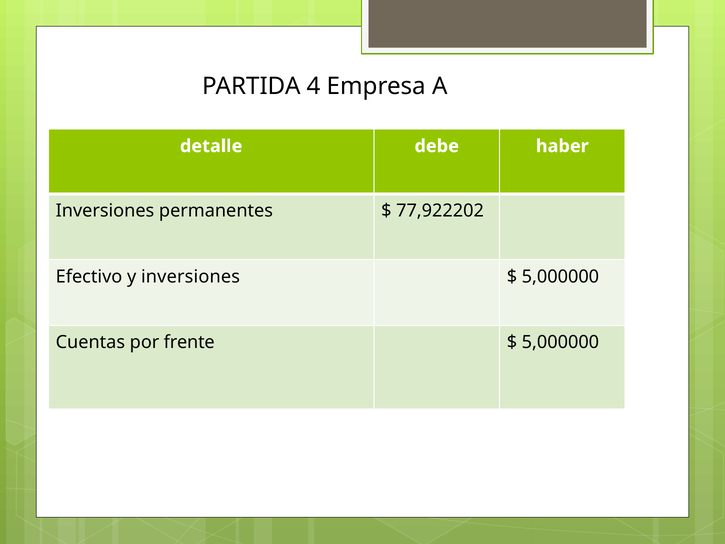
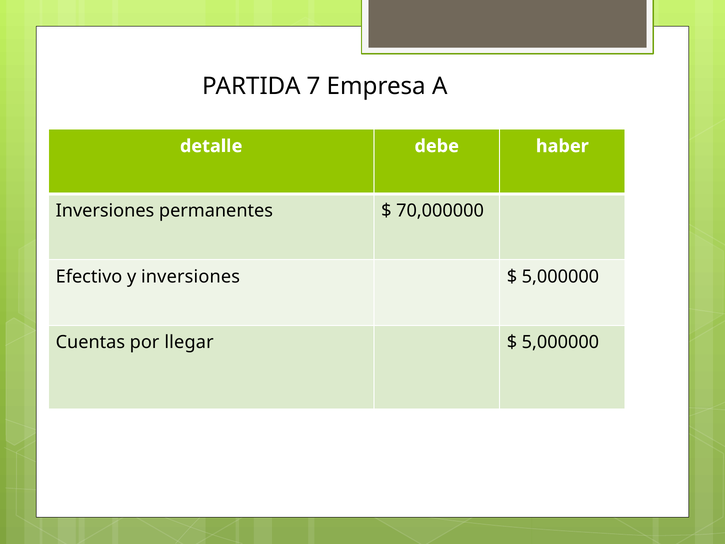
4: 4 -> 7 (314, 86)
77,922202: 77,922202 -> 70,000000 (440, 211)
frente: frente -> llegar (189, 342)
